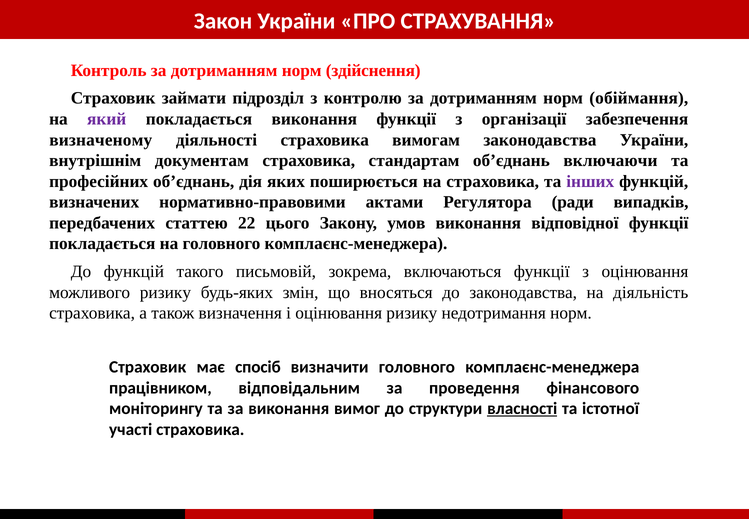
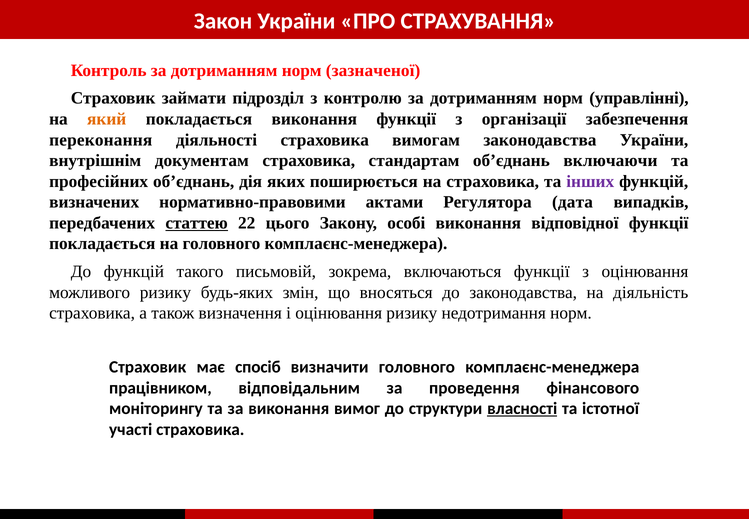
здійснення: здійснення -> зазначеної (373, 70)
обіймання: обіймання -> управлінні (639, 98)
який colour: purple -> orange (107, 119)
визначеному: визначеному -> переконання (101, 140)
ради: ради -> дата (573, 202)
статтею underline: none -> present (197, 223)
умов: умов -> особі (406, 223)
